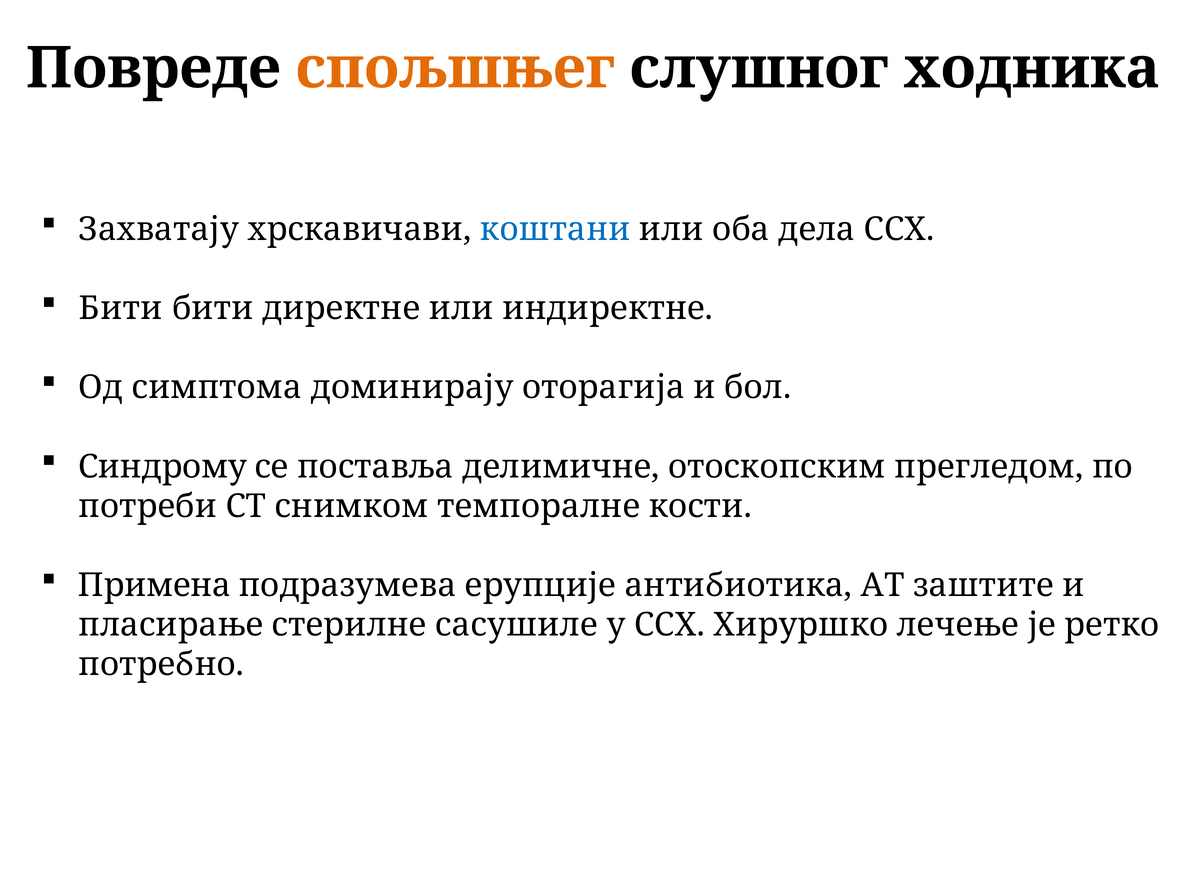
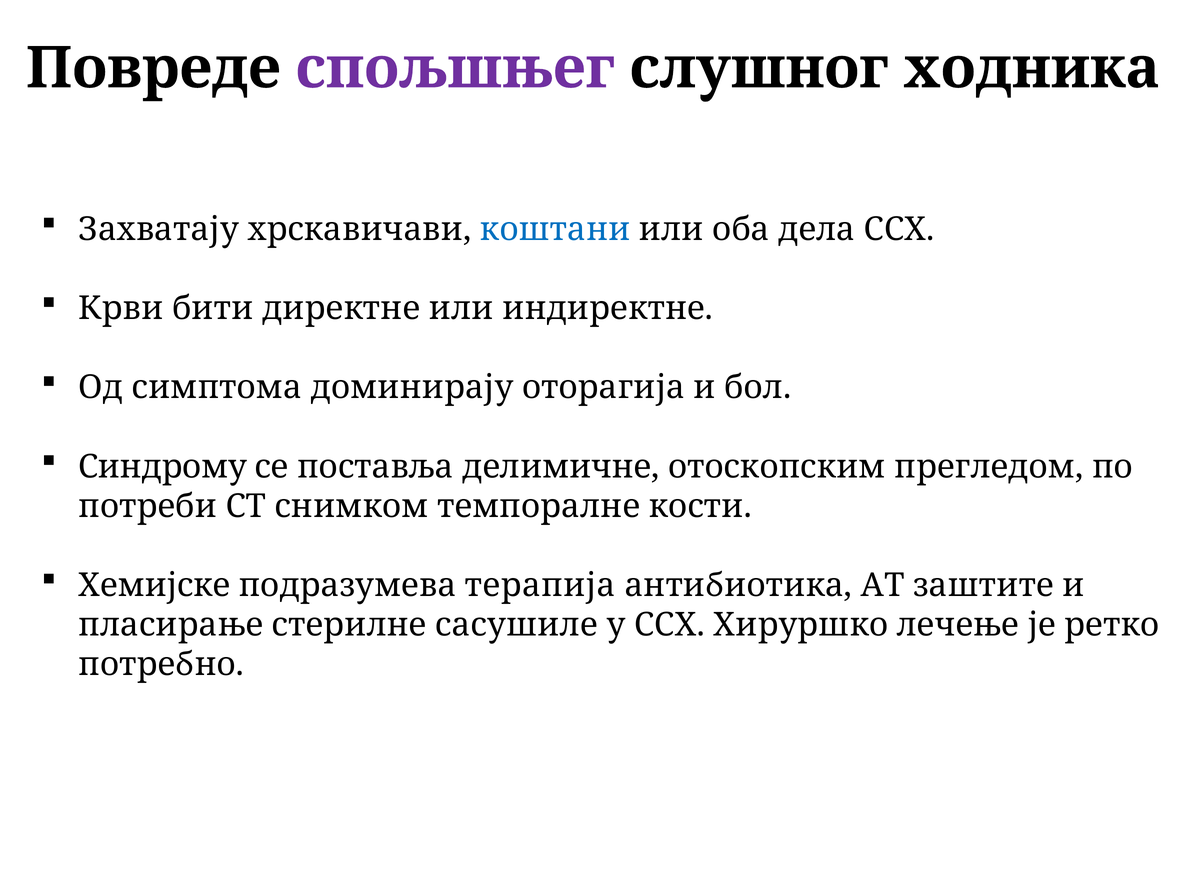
спољшњег colour: orange -> purple (455, 68)
Бити: Бити -> Крви (121, 309)
Примена: Примена -> Хемијске (154, 586)
ерупције: ерупције -> терапија (540, 586)
